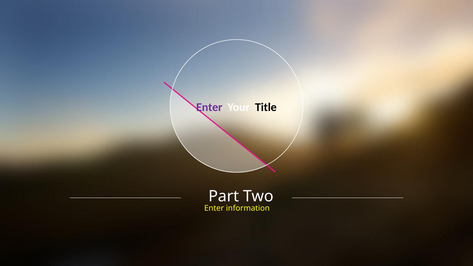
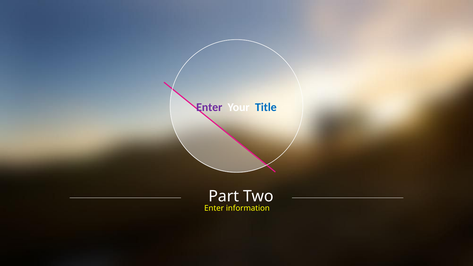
Title colour: black -> blue (266, 107)
